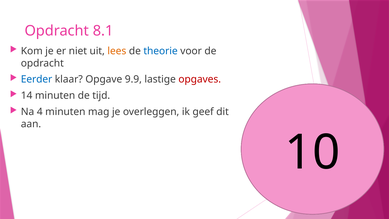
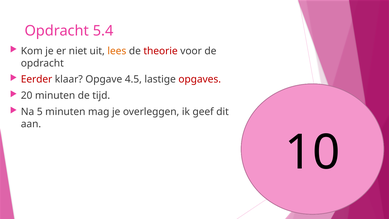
8.1: 8.1 -> 5.4 (103, 31)
theorie colour: blue -> red (161, 51)
Eerder colour: blue -> red (37, 79)
9.9: 9.9 -> 4.5 (133, 79)
14: 14 -> 20 (27, 96)
4: 4 -> 5 (40, 112)
